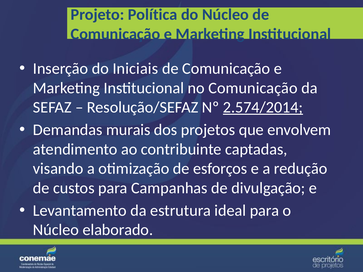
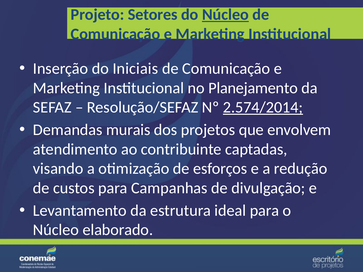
Política: Política -> Setores (153, 15)
Núcleo underline: none -> present (225, 15)
no Comunicação: Comunicação -> Planejamento (253, 88)
